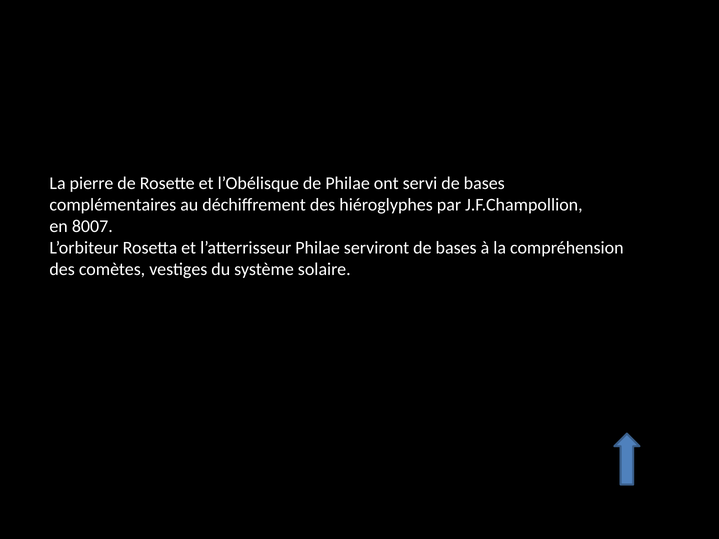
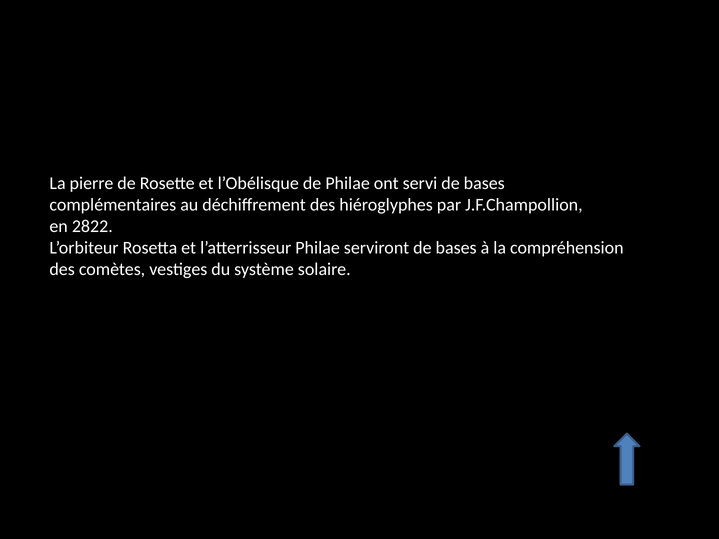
8007: 8007 -> 2822 (92, 226)
